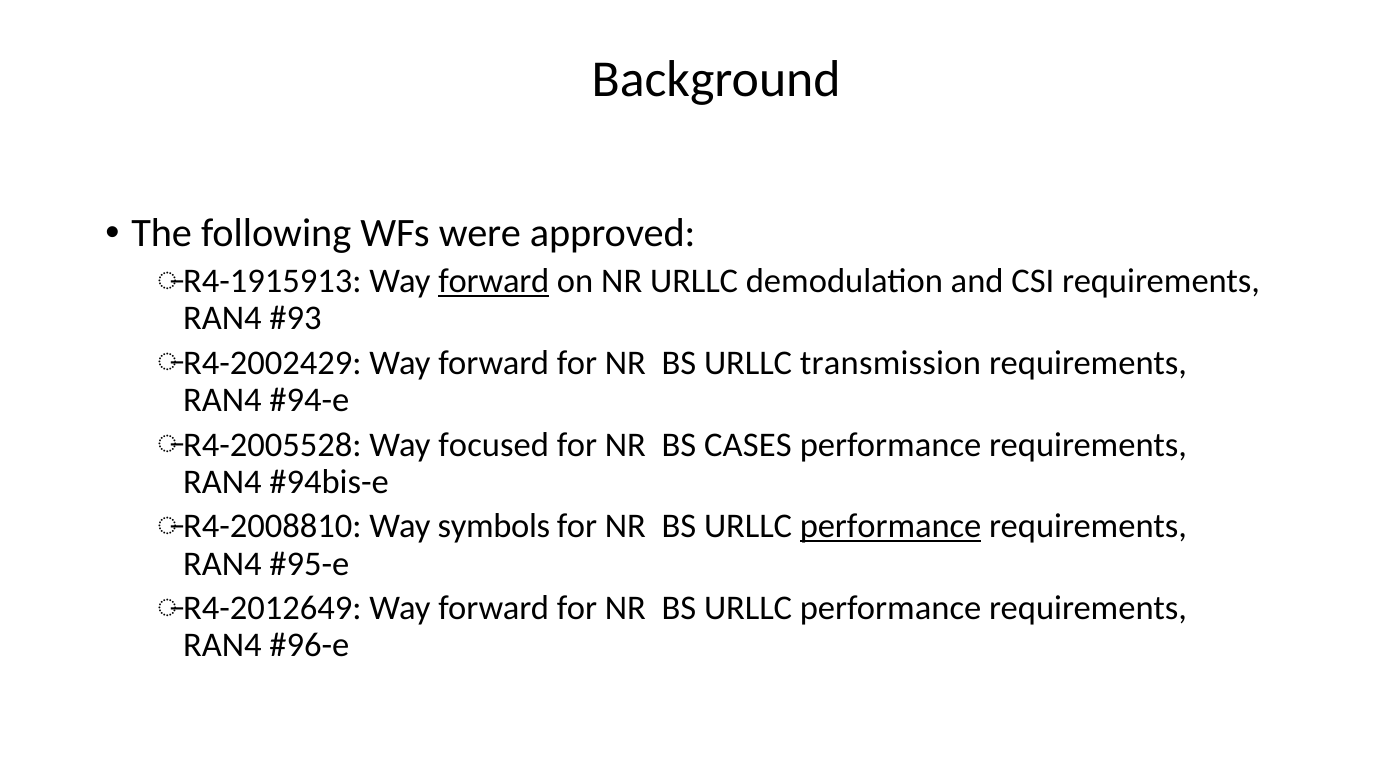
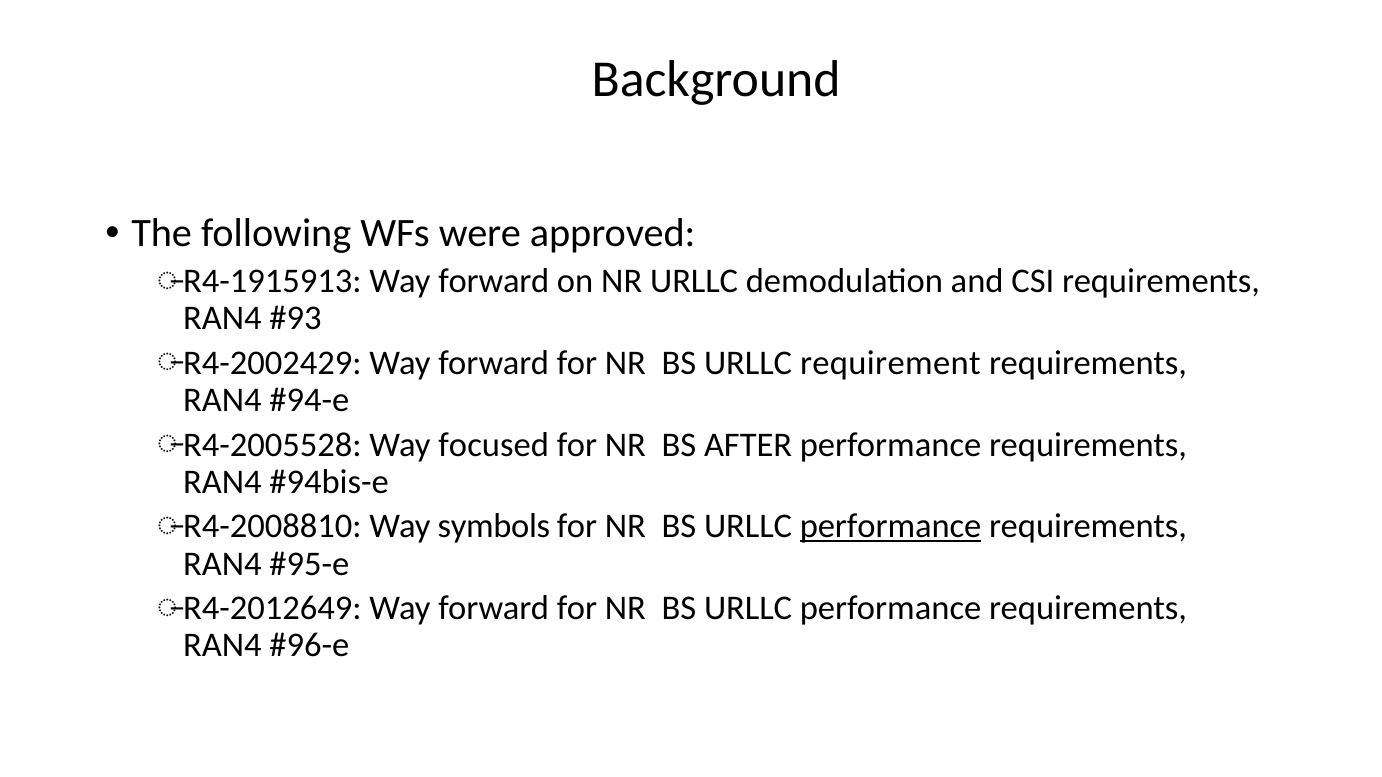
forward underline: present -> none (494, 281)
transmission: transmission -> requirement (890, 363)
CASES: CASES -> AFTER (748, 445)
